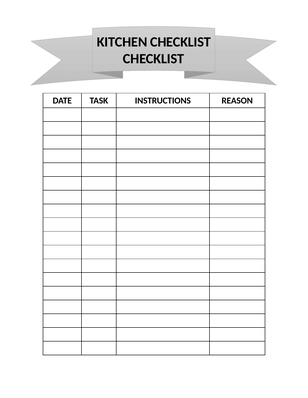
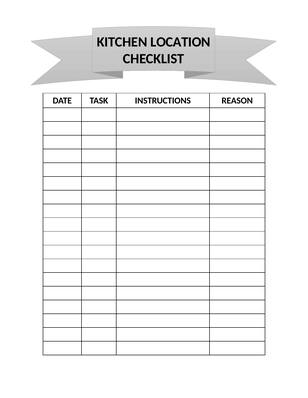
KITCHEN CHECKLIST: CHECKLIST -> LOCATION (180, 42)
